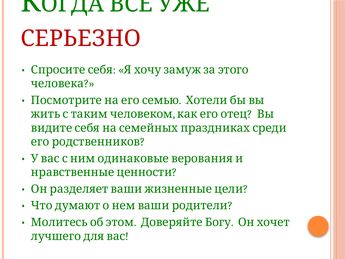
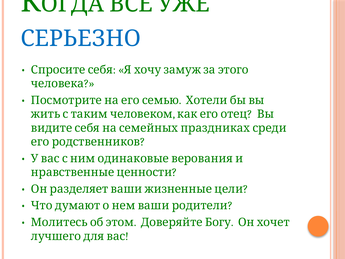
СЕРЬЕЗНО colour: red -> blue (81, 38)
